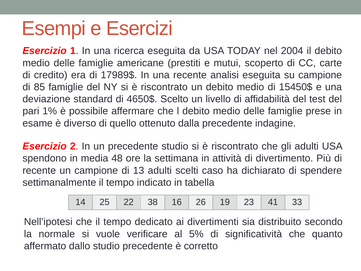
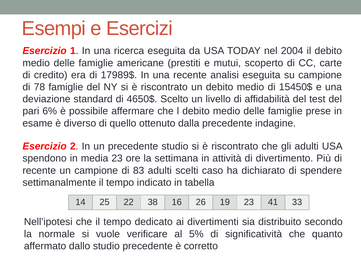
85: 85 -> 78 (39, 87)
1%: 1% -> 6% (50, 111)
media 48: 48 -> 23 (117, 158)
13: 13 -> 83 (139, 170)
